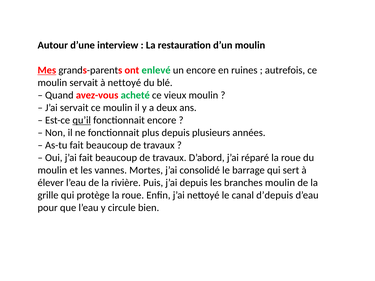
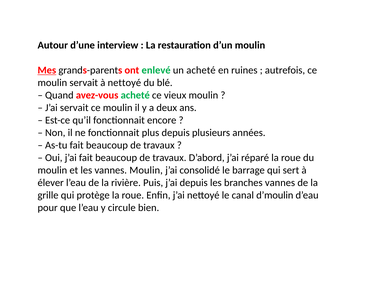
un encore: encore -> acheté (201, 70)
qu’il underline: present -> none (82, 120)
vannes Mortes: Mortes -> Moulin (146, 170)
branches moulin: moulin -> vannes (280, 183)
d’depuis: d’depuis -> d’moulin (275, 195)
